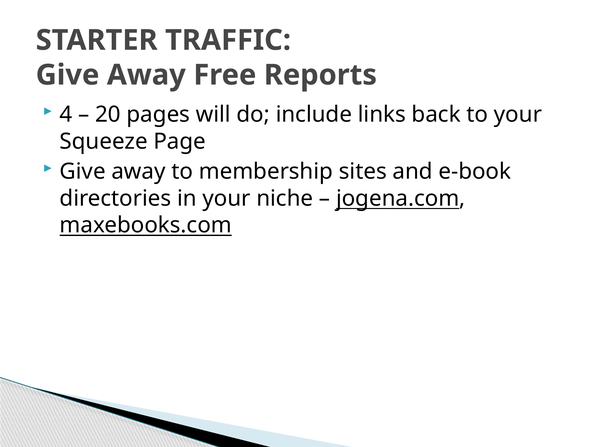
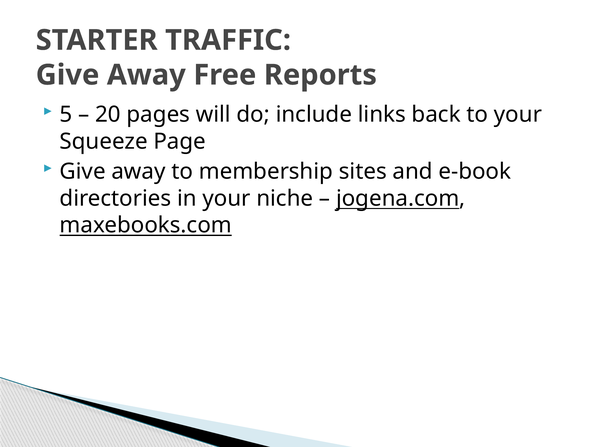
4: 4 -> 5 (66, 115)
